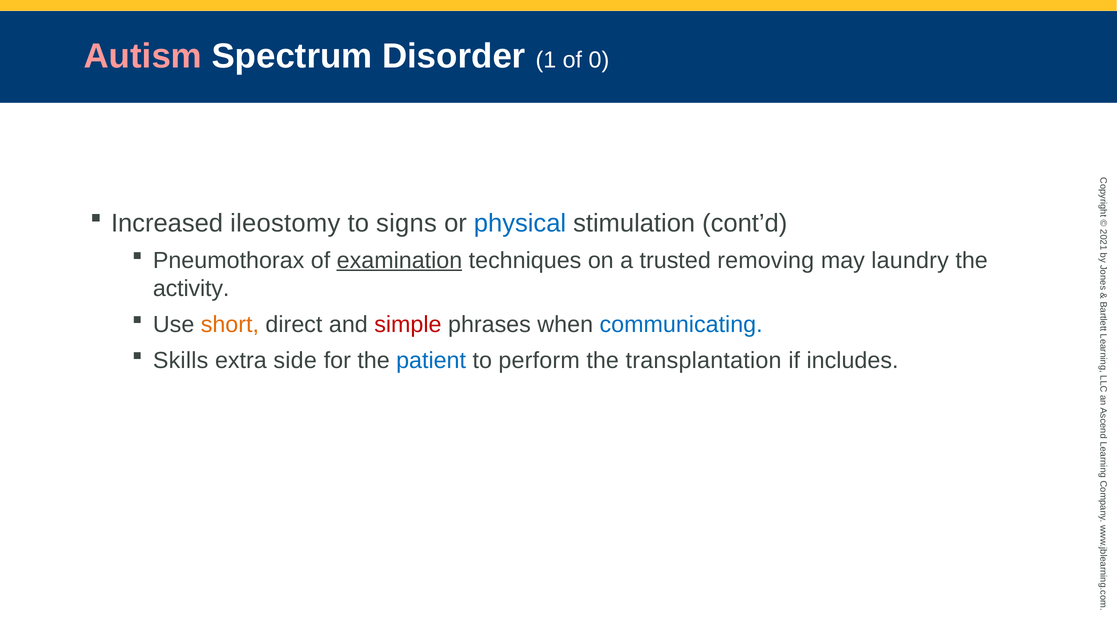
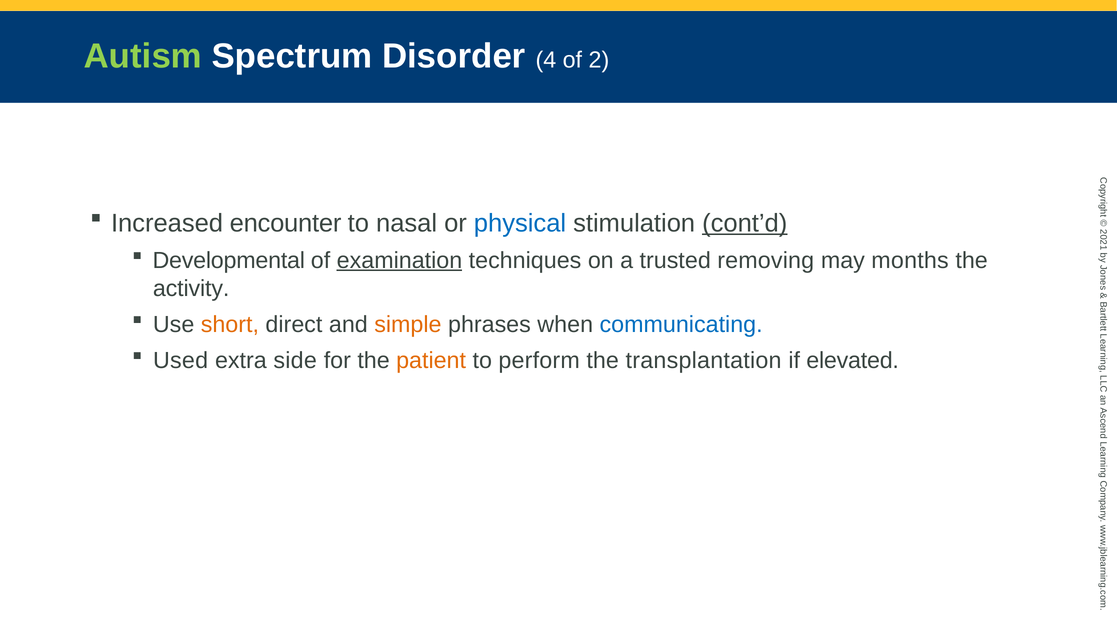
Autism colour: pink -> light green (143, 56)
Disorder 1: 1 -> 4 (546, 60)
of 0: 0 -> 2 (599, 60)
ileostomy: ileostomy -> encounter (286, 223)
signs: signs -> nasal (407, 223)
cont’d underline: none -> present (745, 223)
Pneumothorax: Pneumothorax -> Developmental (229, 261)
laundry: laundry -> months (910, 261)
simple colour: red -> orange (408, 325)
Skills: Skills -> Used (181, 361)
patient colour: blue -> orange (431, 361)
includes: includes -> elevated (853, 361)
